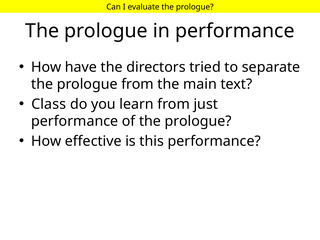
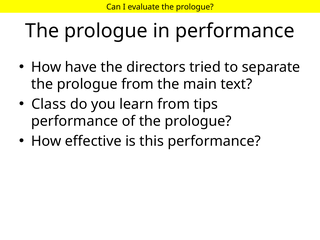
just: just -> tips (206, 104)
